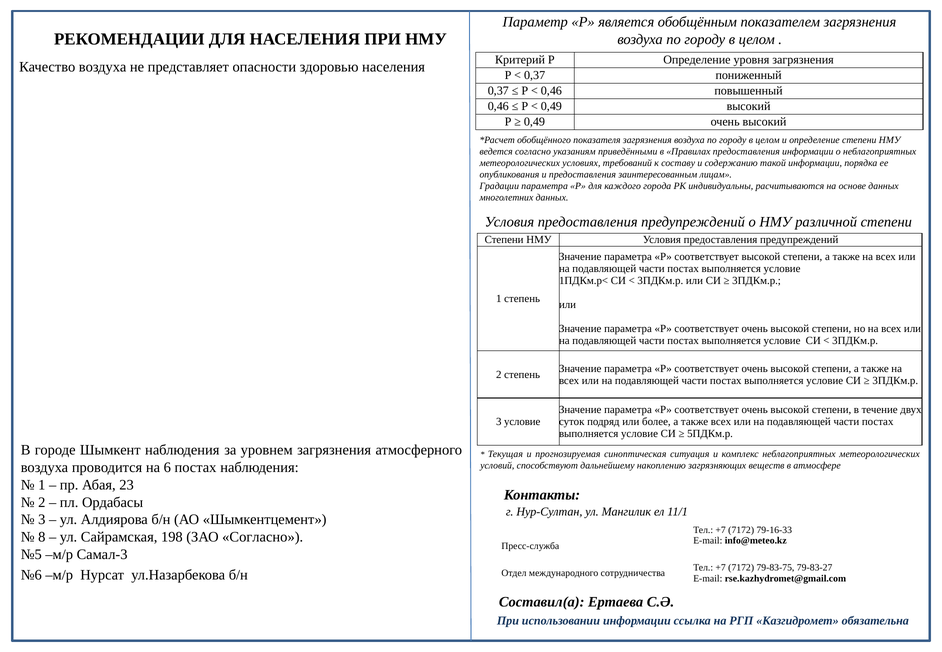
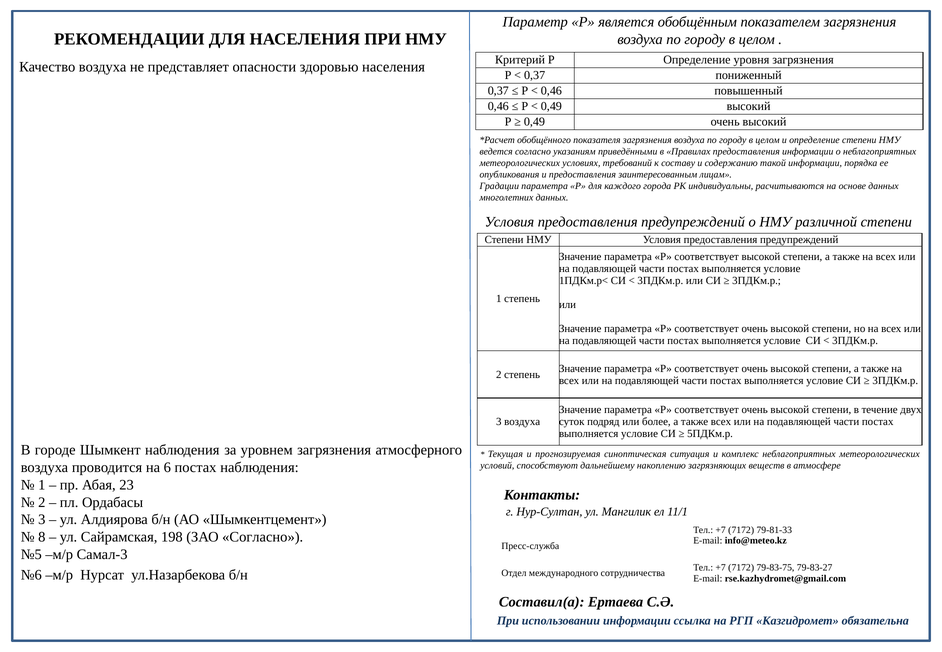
3 условие: условие -> воздуха (522, 422)
79-16-33: 79-16-33 -> 79-81-33 (774, 530)
